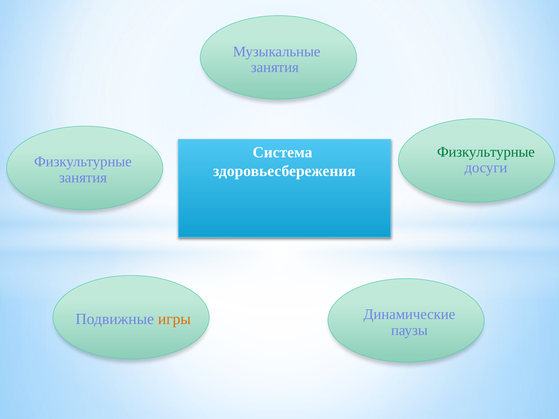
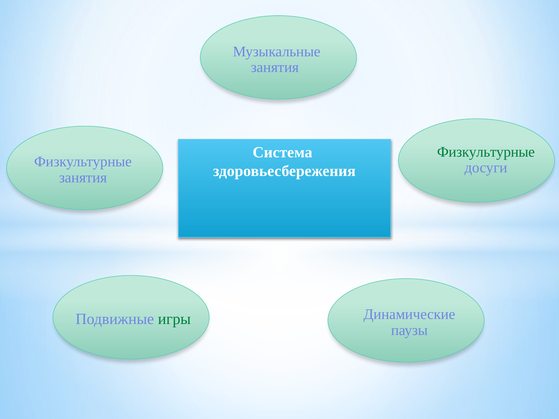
игры colour: orange -> green (174, 319)
